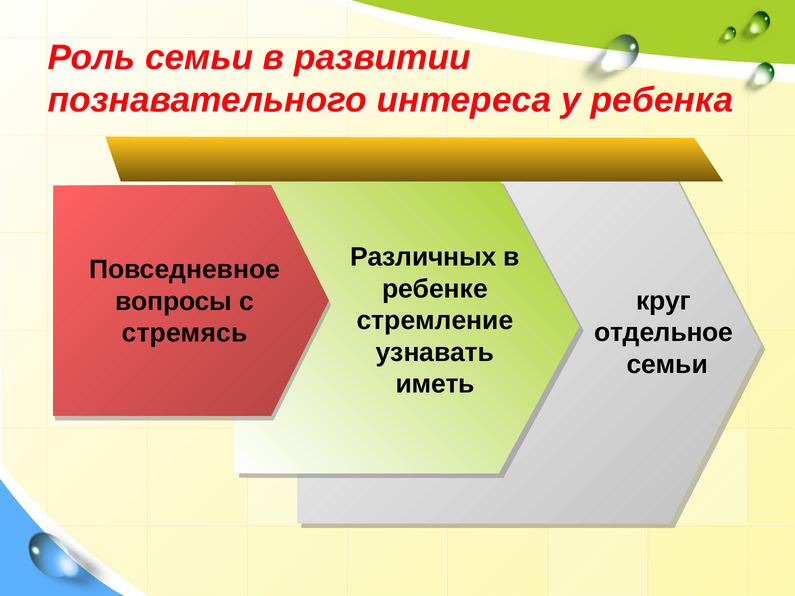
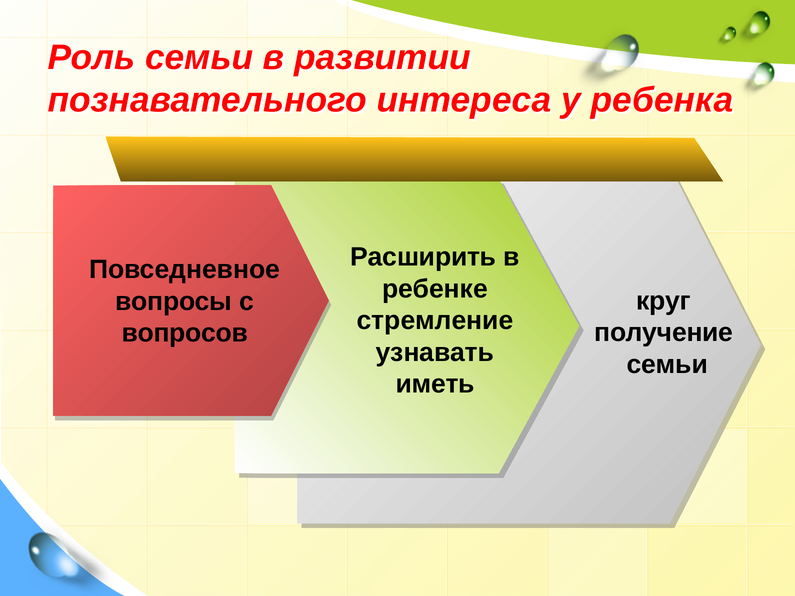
Различных: Различных -> Расширить (423, 257)
отдельное: отдельное -> получение (664, 333)
стремясь: стремясь -> вопросов (185, 333)
